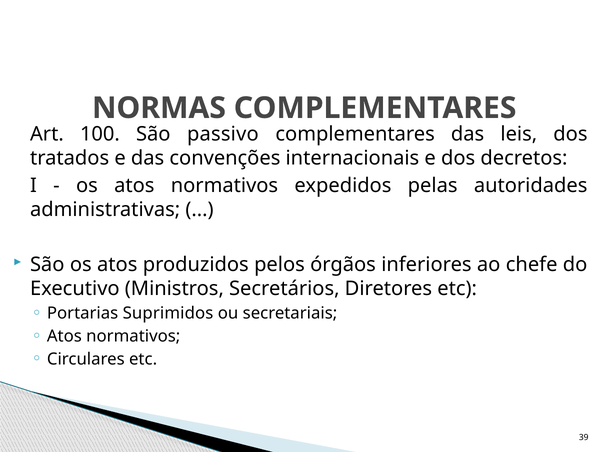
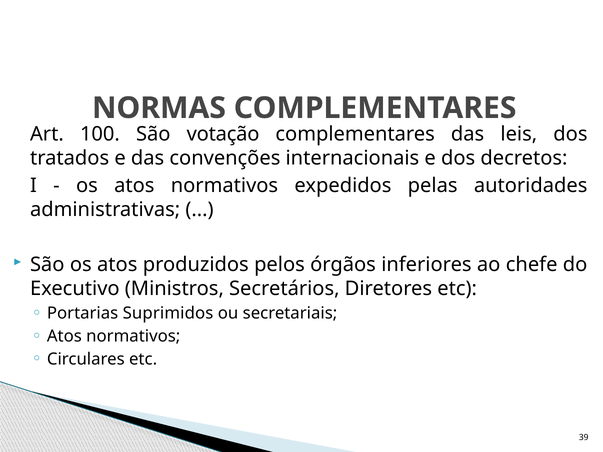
passivo: passivo -> votação (223, 134)
